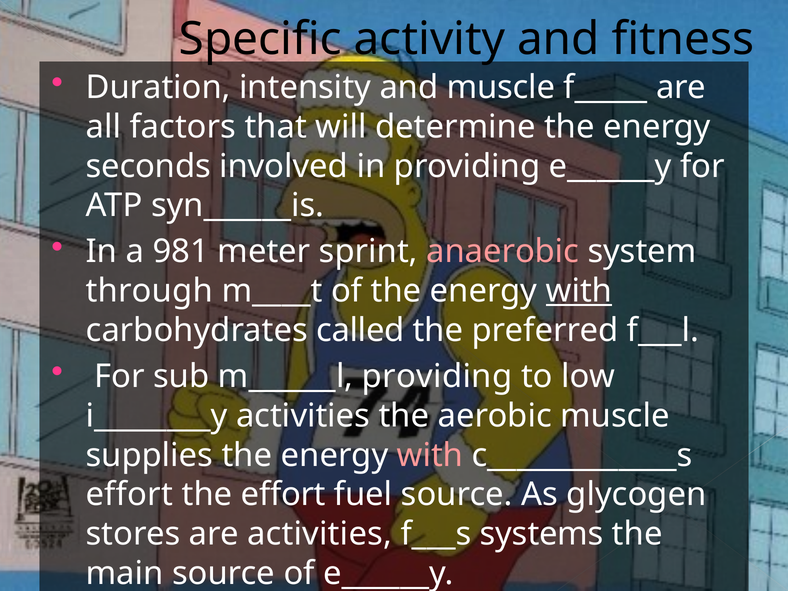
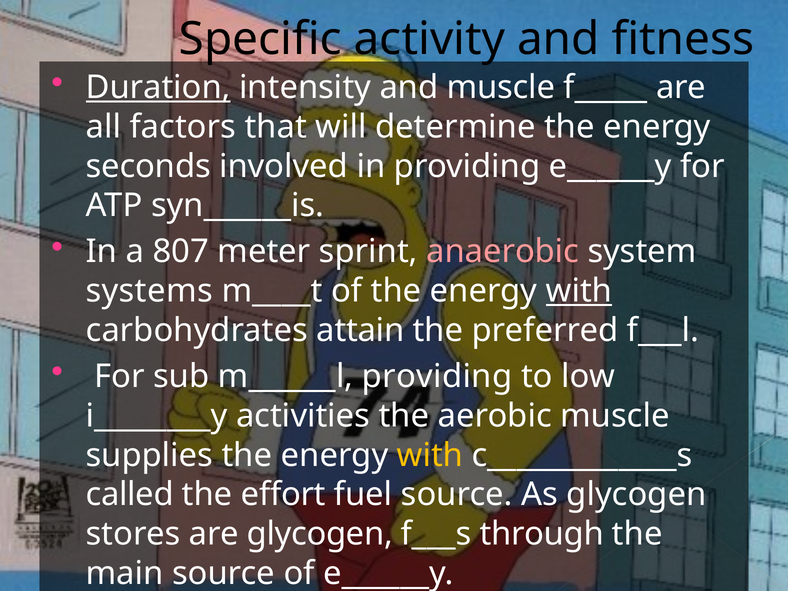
Duration underline: none -> present (158, 87)
981: 981 -> 807 (181, 252)
through: through -> systems (149, 291)
called: called -> attain (360, 330)
with colour: pink -> yellow (430, 455)
effort: effort -> called (130, 495)
are activities: activities -> glycogen (320, 534)
systems: systems -> through (542, 534)
